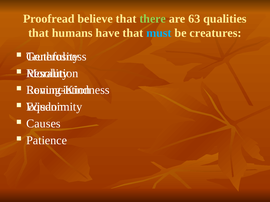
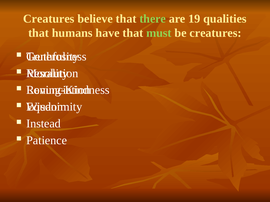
Proofread: Proofread -> Creatures (49, 19)
63: 63 -> 19 (194, 19)
must colour: light blue -> light green (159, 33)
Causes: Causes -> Instead (44, 124)
